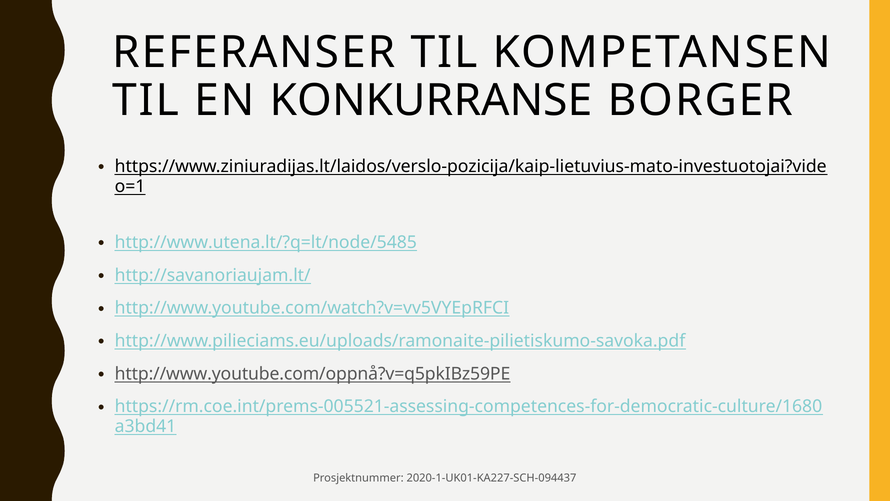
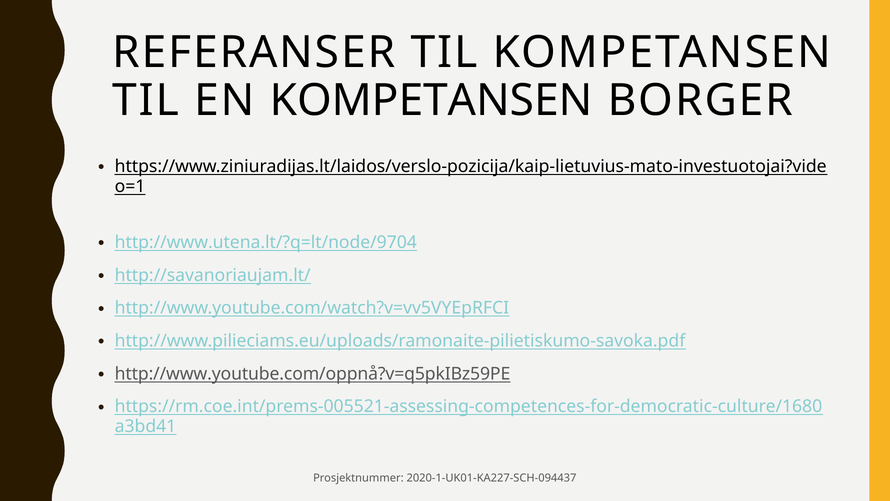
EN KONKURRANSE: KONKURRANSE -> KOMPETANSEN (431, 101)
http://www.utena.lt/?q=lt/node/5485: http://www.utena.lt/?q=lt/node/5485 -> http://www.utena.lt/?q=lt/node/9704 (266, 242)
